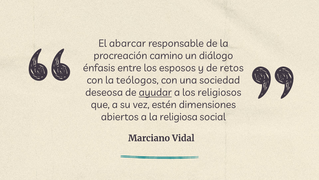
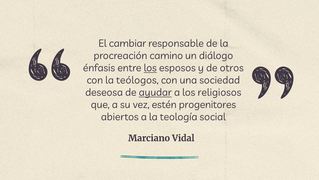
abarcar: abarcar -> cambiar (128, 43)
los underline: none -> present (150, 68)
retos: retos -> otros (232, 68)
dimensiones: dimensiones -> progenitores (207, 105)
religiosa: religiosa -> teología (179, 117)
